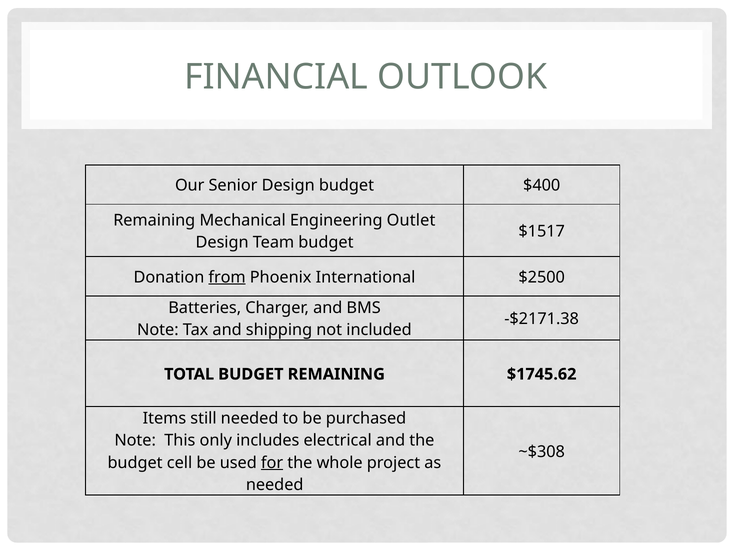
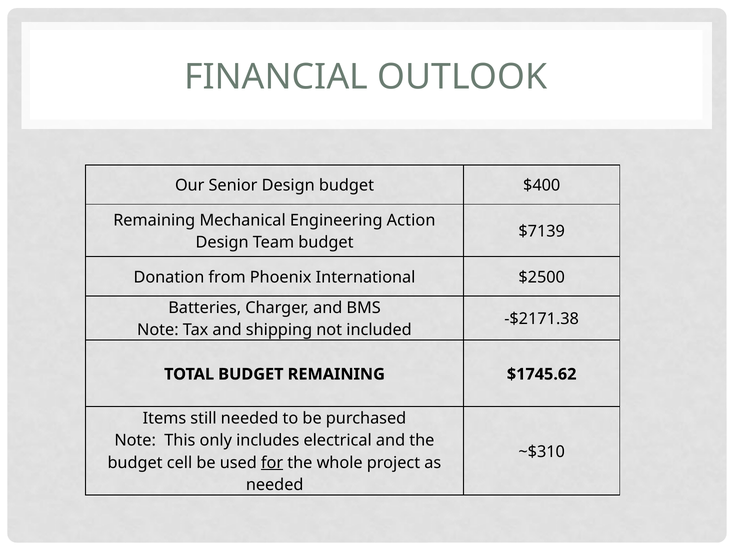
Outlet: Outlet -> Action (411, 220)
$1517: $1517 -> $7139 (542, 232)
from underline: present -> none (227, 277)
~$308: ~$308 -> ~$310 (542, 452)
